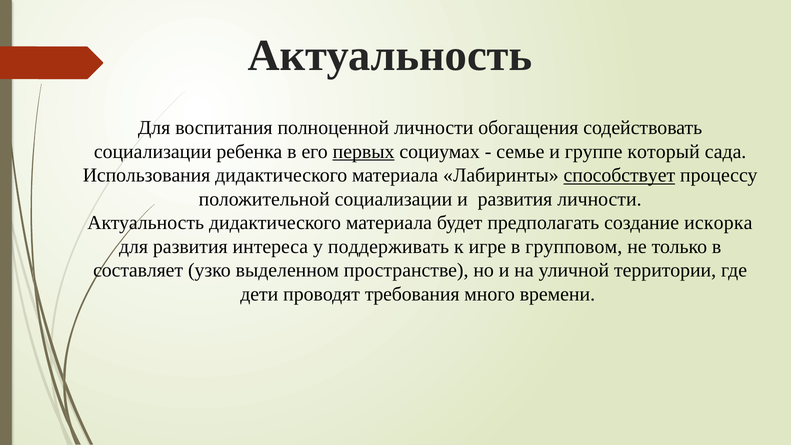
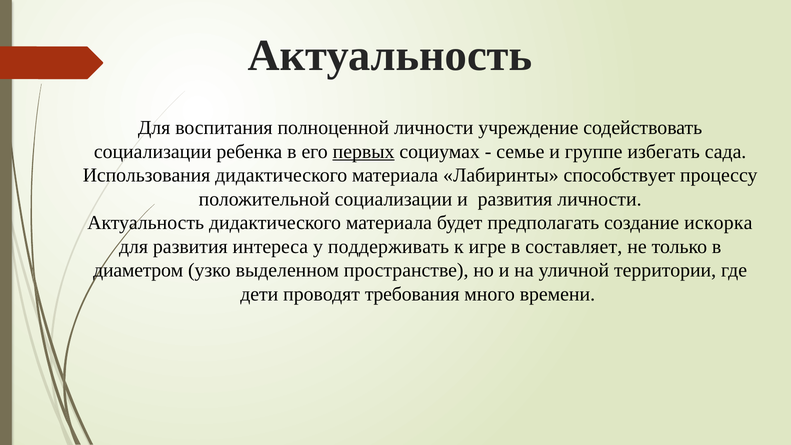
обогащения: обогащения -> учреждение (528, 128)
который: который -> избегать (664, 152)
способствует underline: present -> none (619, 175)
групповом: групповом -> составляет (574, 247)
составляет: составляет -> диаметром (138, 270)
